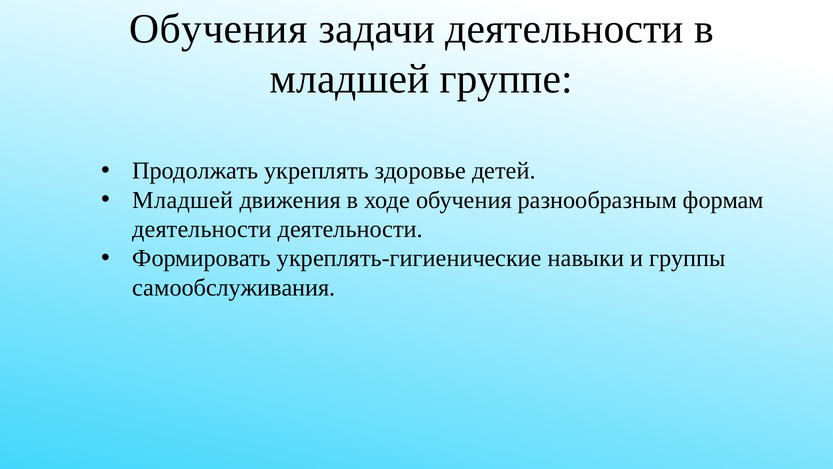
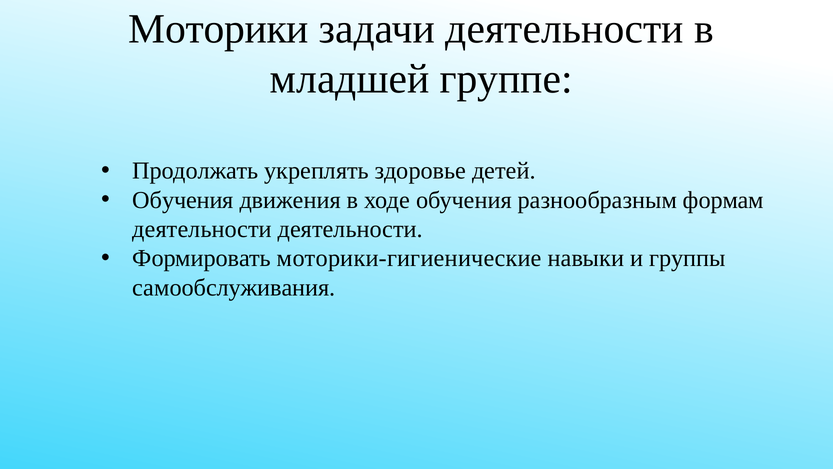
Обучения: Обучения -> Моторики (219, 29)
Младшей: Младшей -> Обучения (183, 200)
укреплять-гигиенические: укреплять-гигиенические -> моторики-гигиенические (409, 258)
